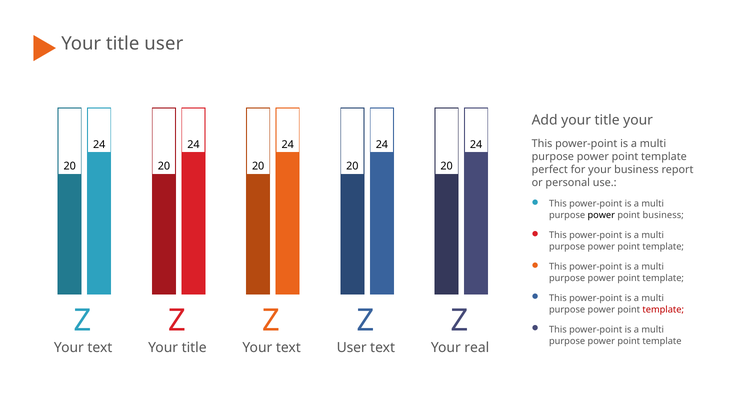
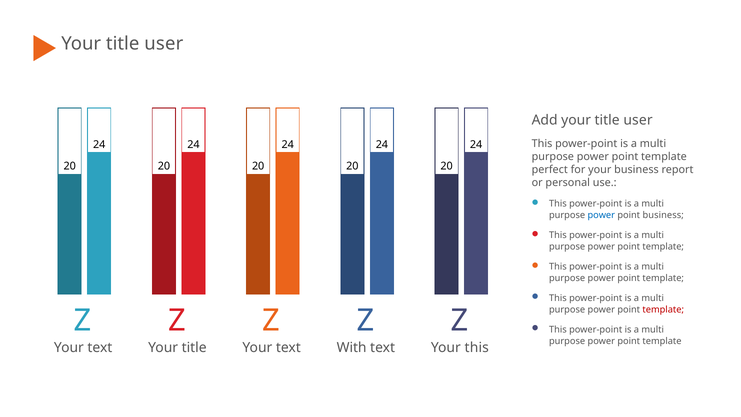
Add your title your: your -> user (638, 120)
power colour: black -> blue (601, 215)
User: User -> With (352, 348)
Your real: real -> this (477, 348)
